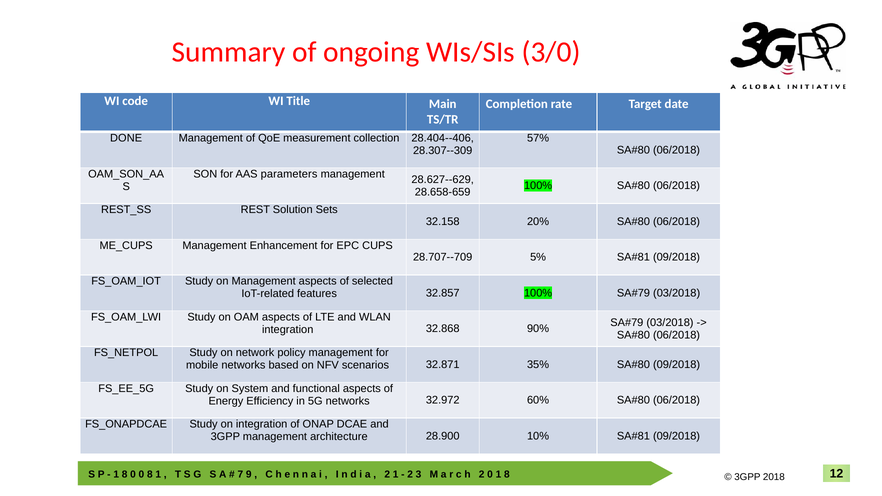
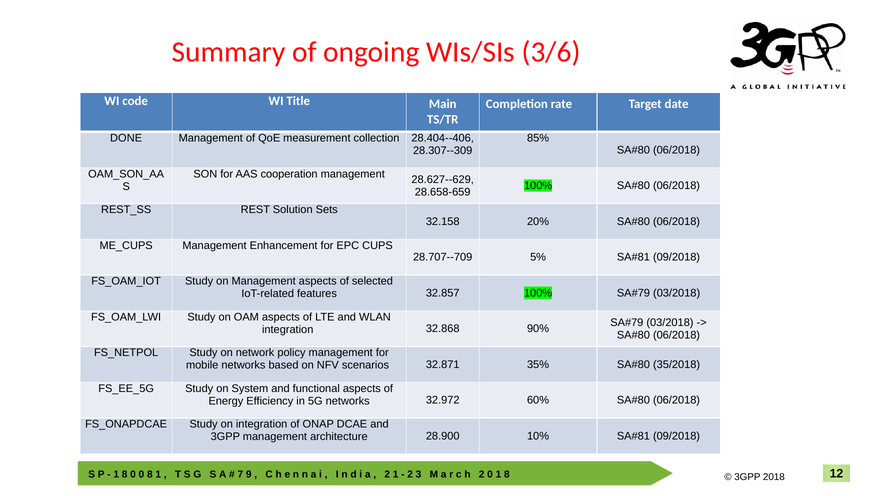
3/0: 3/0 -> 3/6 (551, 52)
57%: 57% -> 85% (538, 138)
parameters: parameters -> cooperation (289, 174)
09/2018: 09/2018 -> 35/2018 (677, 365)
